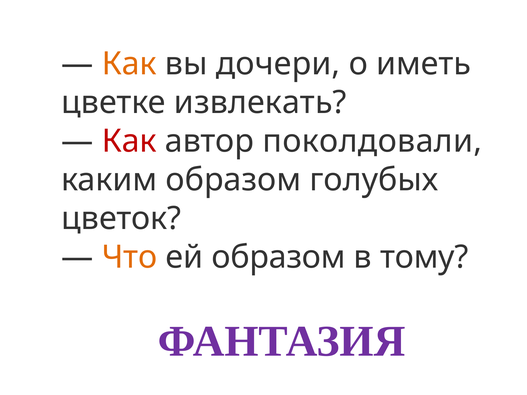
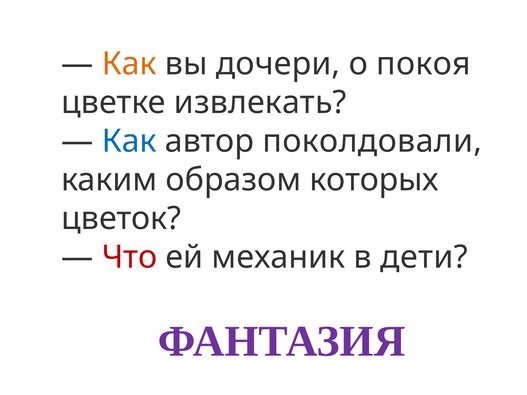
иметь: иметь -> покоя (423, 64)
Как colour: red -> blue (129, 141)
голубых: голубых -> которых (374, 180)
Что colour: orange -> red (130, 257)
ей образом: образом -> механик (278, 257)
тому: тому -> дети (424, 257)
